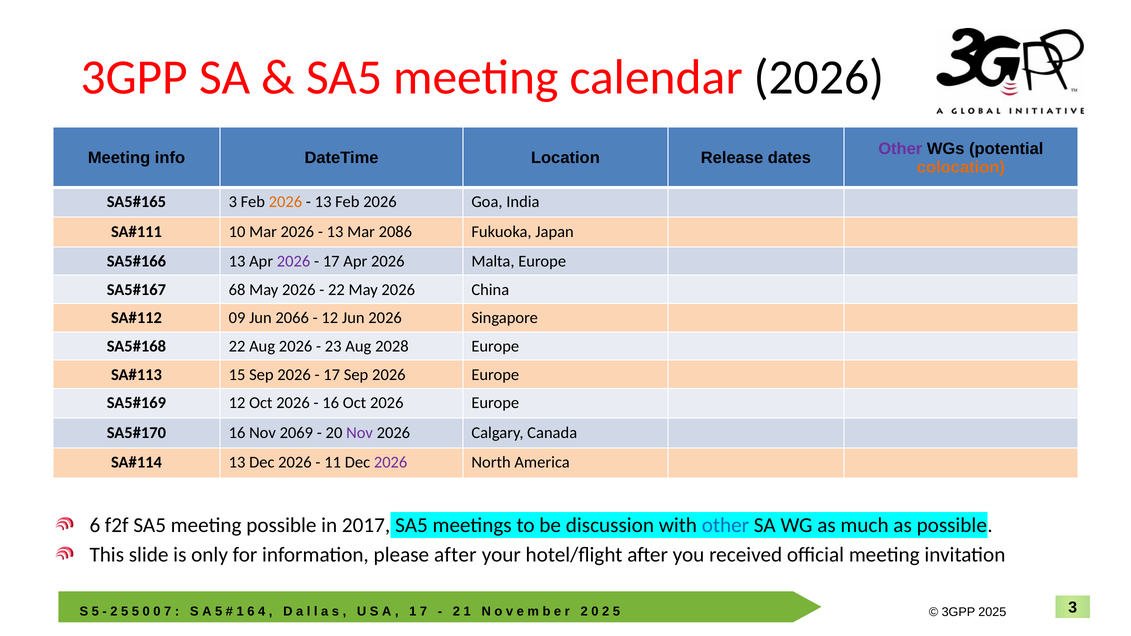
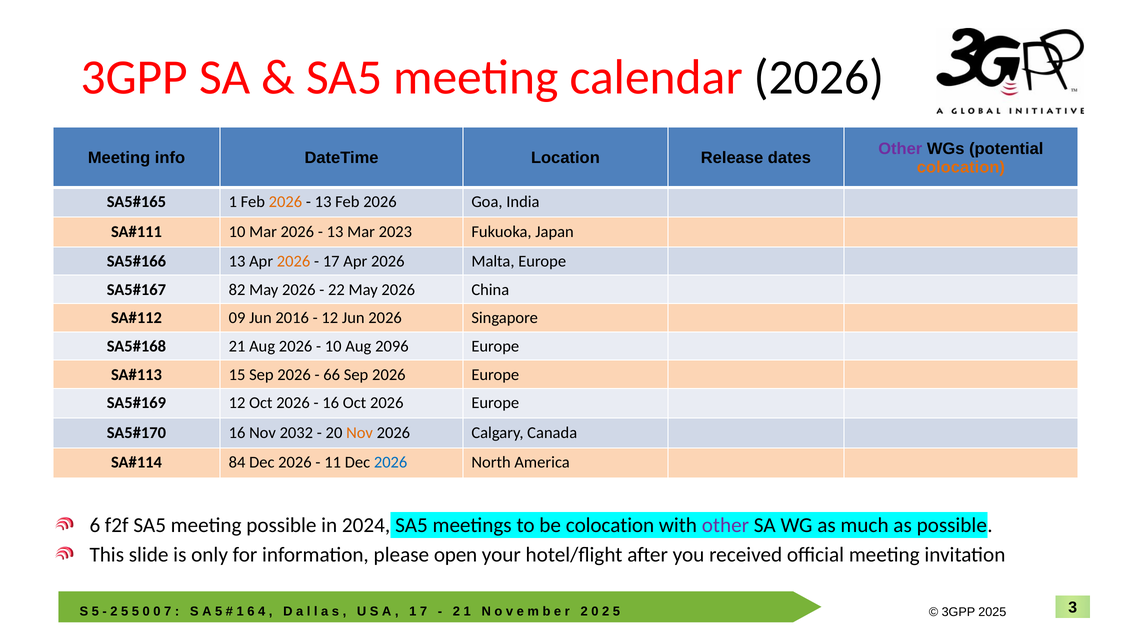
3: 3 -> 1 (233, 202)
2086: 2086 -> 2023 (395, 232)
2026 colour: purple -> orange (294, 261)
68: 68 -> 82 (237, 290)
2066: 2066 -> 2016 (292, 318)
22: 22 -> 21 (237, 346)
23: 23 -> 10 (333, 346)
2028: 2028 -> 2096 (392, 346)
17: 17 -> 66 (332, 375)
2069: 2069 -> 2032 (296, 433)
Nov colour: purple -> orange (360, 433)
13: 13 -> 84 (237, 463)
2026 colour: purple -> blue (391, 463)
2017: 2017 -> 2024 (366, 525)
be discussion: discussion -> colocation (610, 525)
other colour: blue -> purple (725, 525)
please after: after -> open (456, 555)
